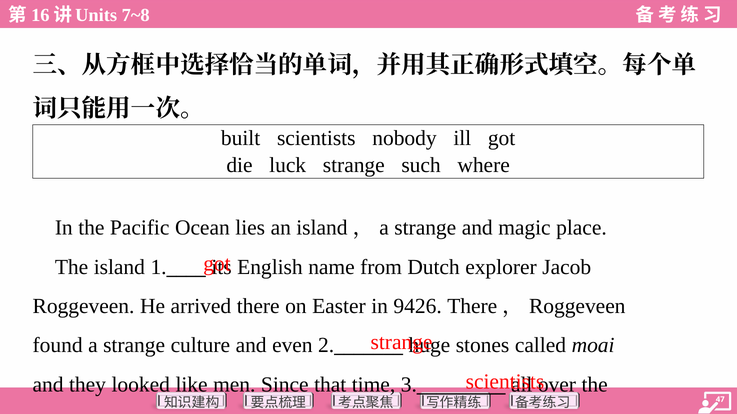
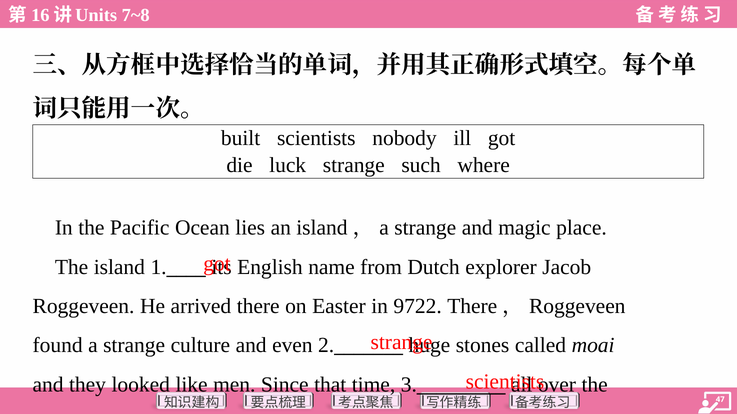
9426: 9426 -> 9722 (418, 307)
